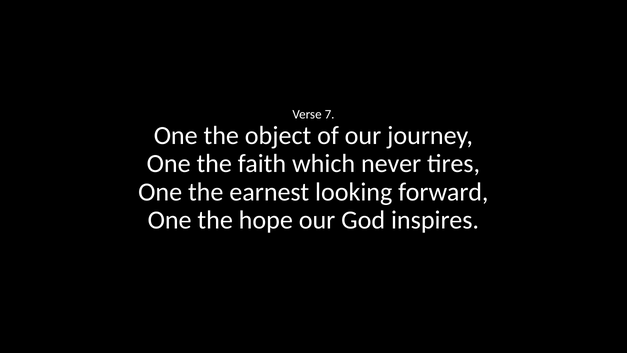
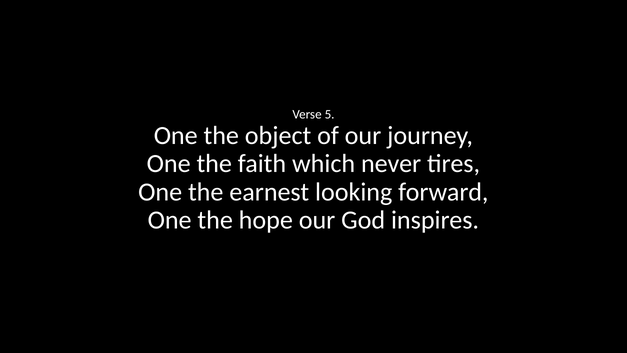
7: 7 -> 5 (330, 114)
